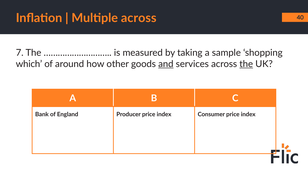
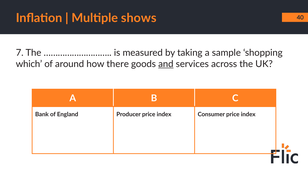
Multiple across: across -> shows (139, 18)
other: other -> there (118, 64)
the underline: present -> none (246, 64)
